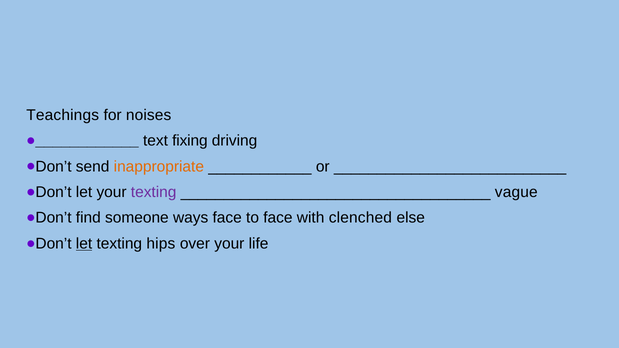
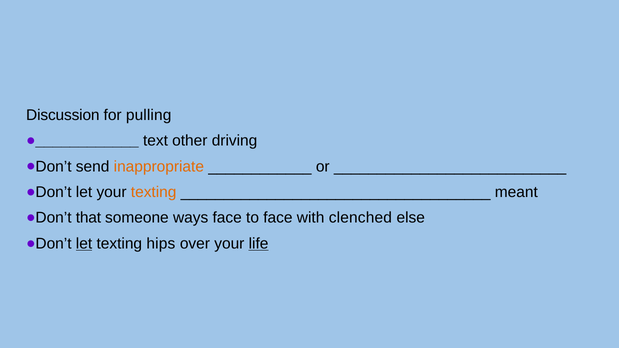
Teachings: Teachings -> Discussion (63, 115)
noises: noises -> pulling (149, 115)
fixing: fixing -> other (190, 141)
texting colour: purple -> orange (154, 192)
vague: vague -> meant (516, 192)
find: find -> that (88, 218)
life underline: none -> present (259, 244)
